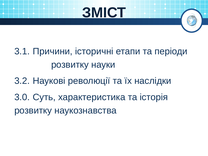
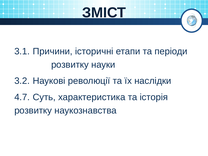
3.0: 3.0 -> 4.7 (22, 97)
